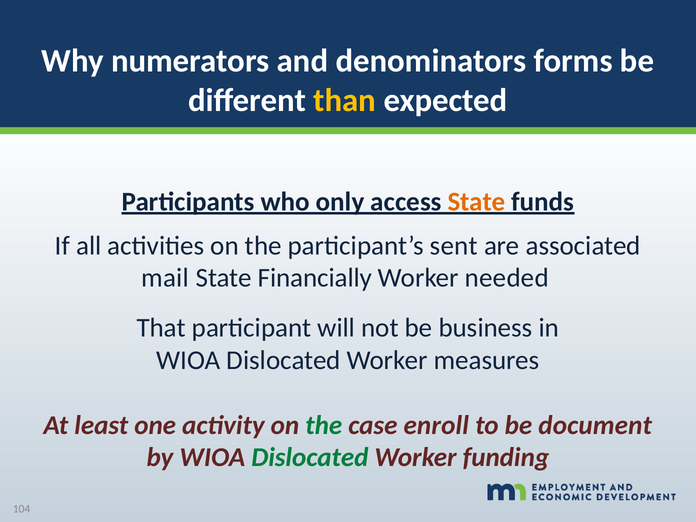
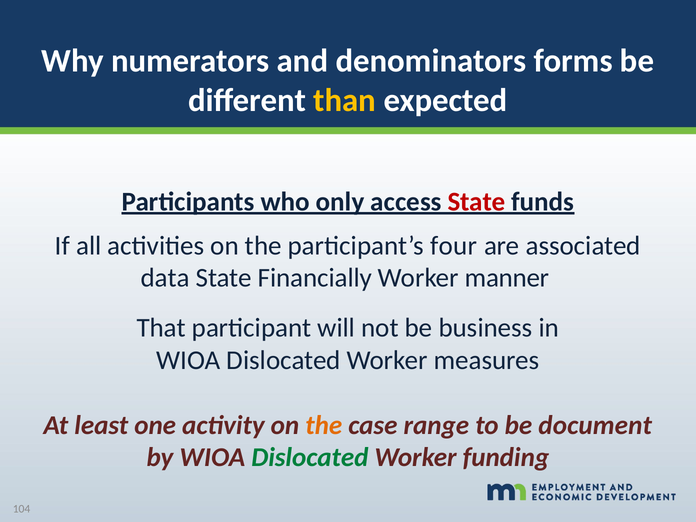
State colour: orange -> red (477, 202)
sent: sent -> four (454, 246)
mail: mail -> data (165, 278)
needed: needed -> manner (507, 278)
the colour: green -> orange (324, 425)
enroll: enroll -> range (436, 425)
